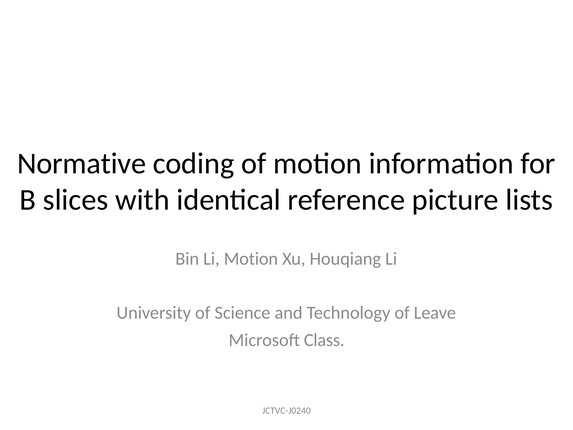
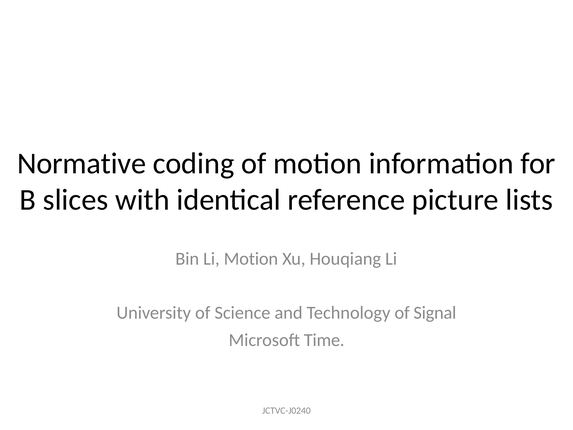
Leave: Leave -> Signal (435, 313)
Class: Class -> Time (324, 340)
